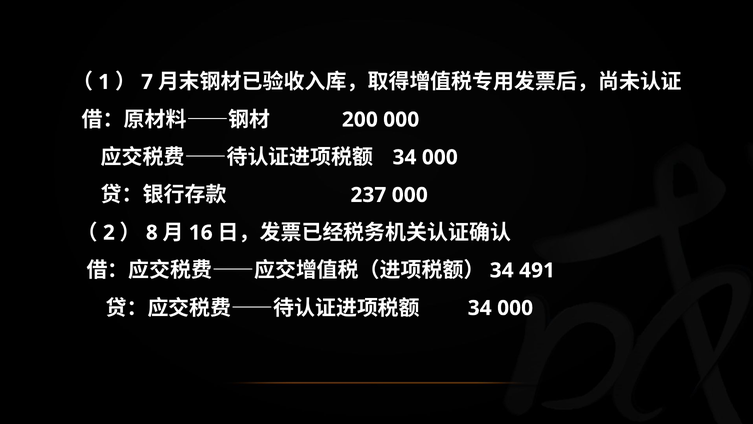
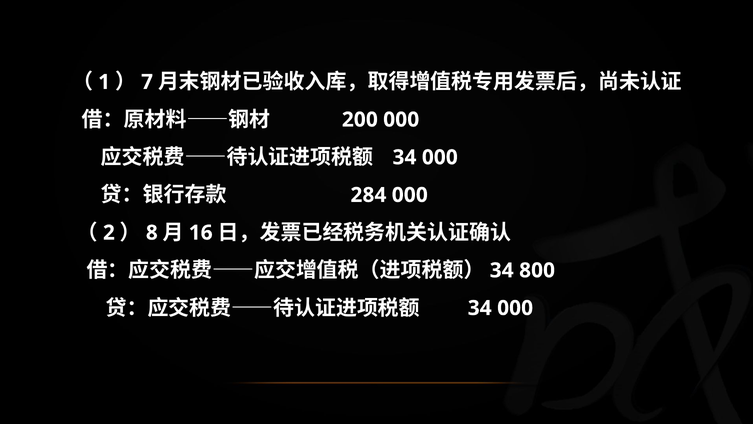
237: 237 -> 284 (368, 195)
491: 491 -> 800 (537, 270)
